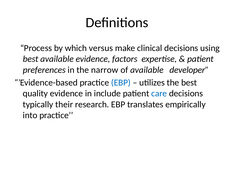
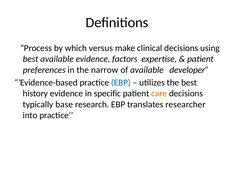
quality: quality -> history (35, 94)
include: include -> specific (107, 94)
care colour: blue -> orange (159, 94)
their: their -> base (64, 105)
empirically: empirically -> researcher (185, 105)
